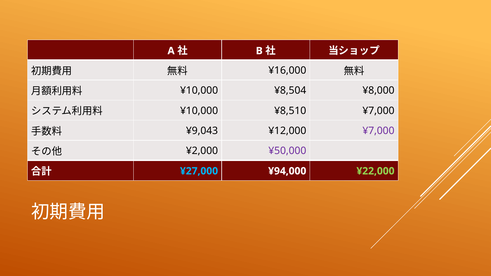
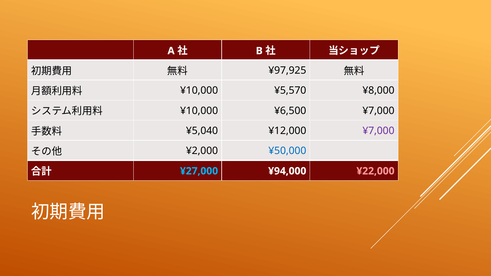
¥16,000: ¥16,000 -> ¥97,925 (287, 71)
¥8,504: ¥8,504 -> ¥5,570 (290, 91)
¥8,510: ¥8,510 -> ¥6,500 (290, 111)
¥9,043: ¥9,043 -> ¥5,040 (202, 131)
¥50,000 colour: purple -> blue (287, 151)
¥22,000 colour: light green -> pink (375, 171)
